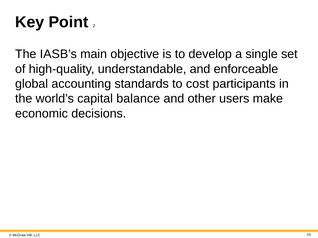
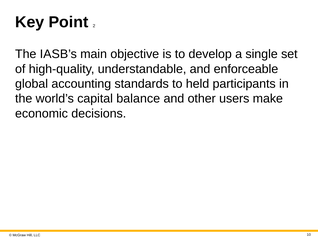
cost: cost -> held (198, 84)
